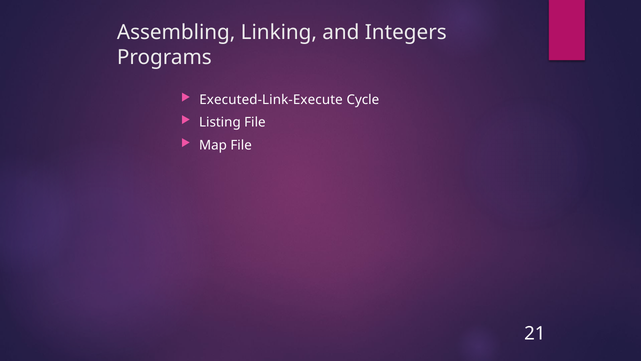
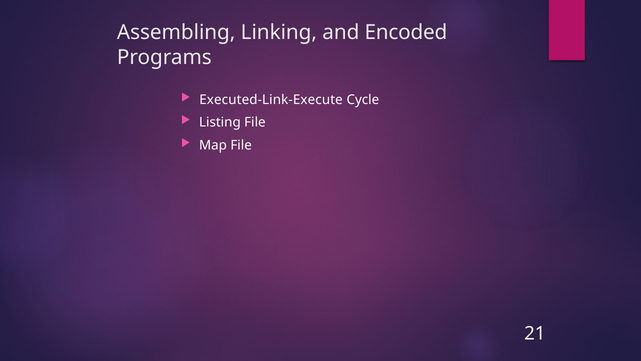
Integers: Integers -> Encoded (406, 32)
